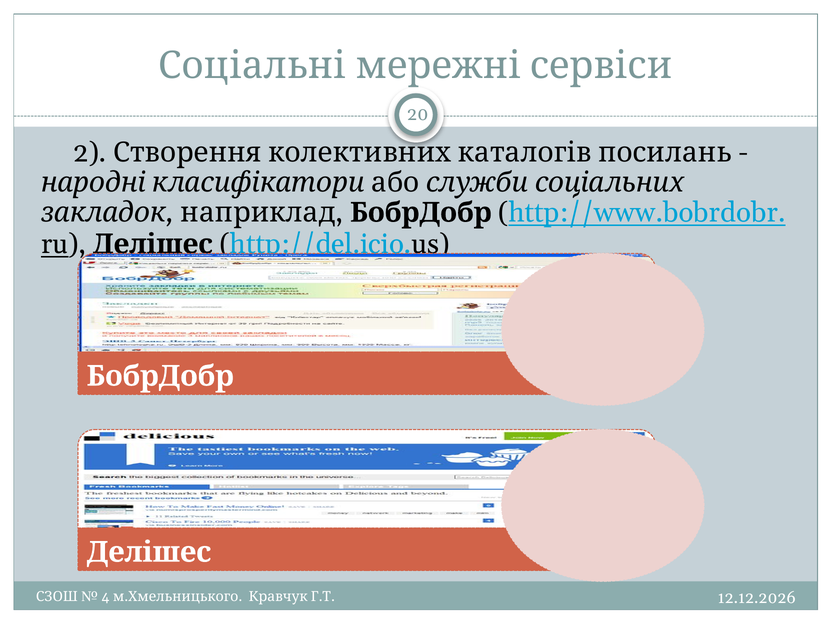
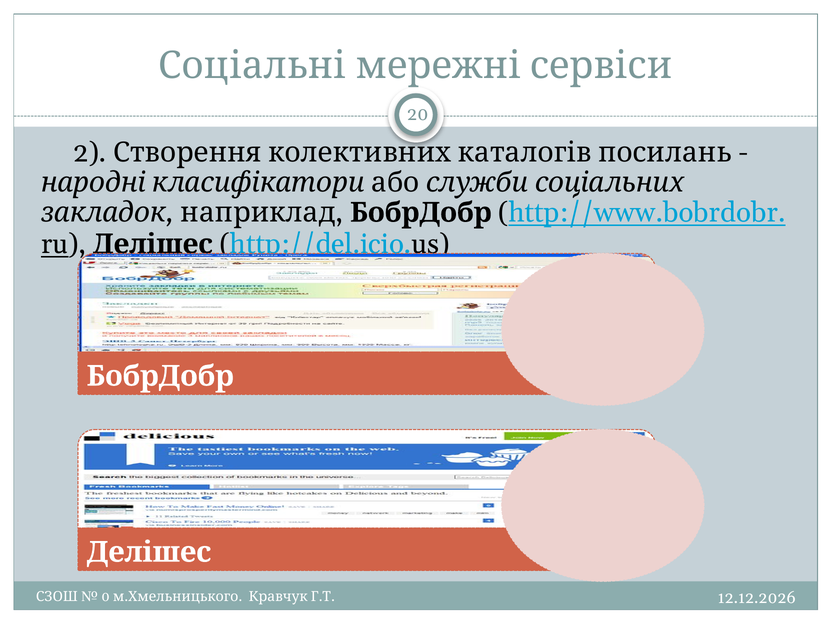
4: 4 -> 0 (106, 597)
